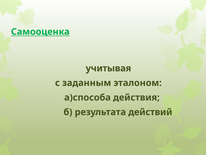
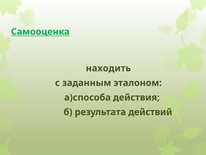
учитывая: учитывая -> находить (108, 68)
